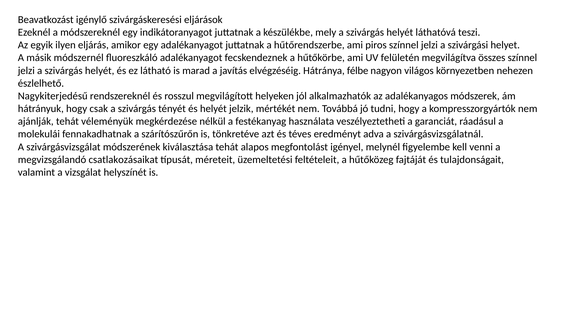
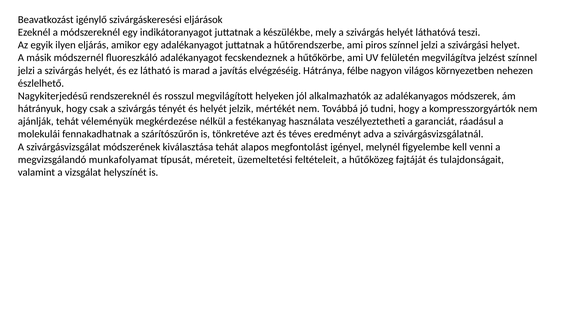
összes: összes -> jelzést (492, 58)
csatlakozásaikat: csatlakozásaikat -> munkafolyamat (123, 160)
